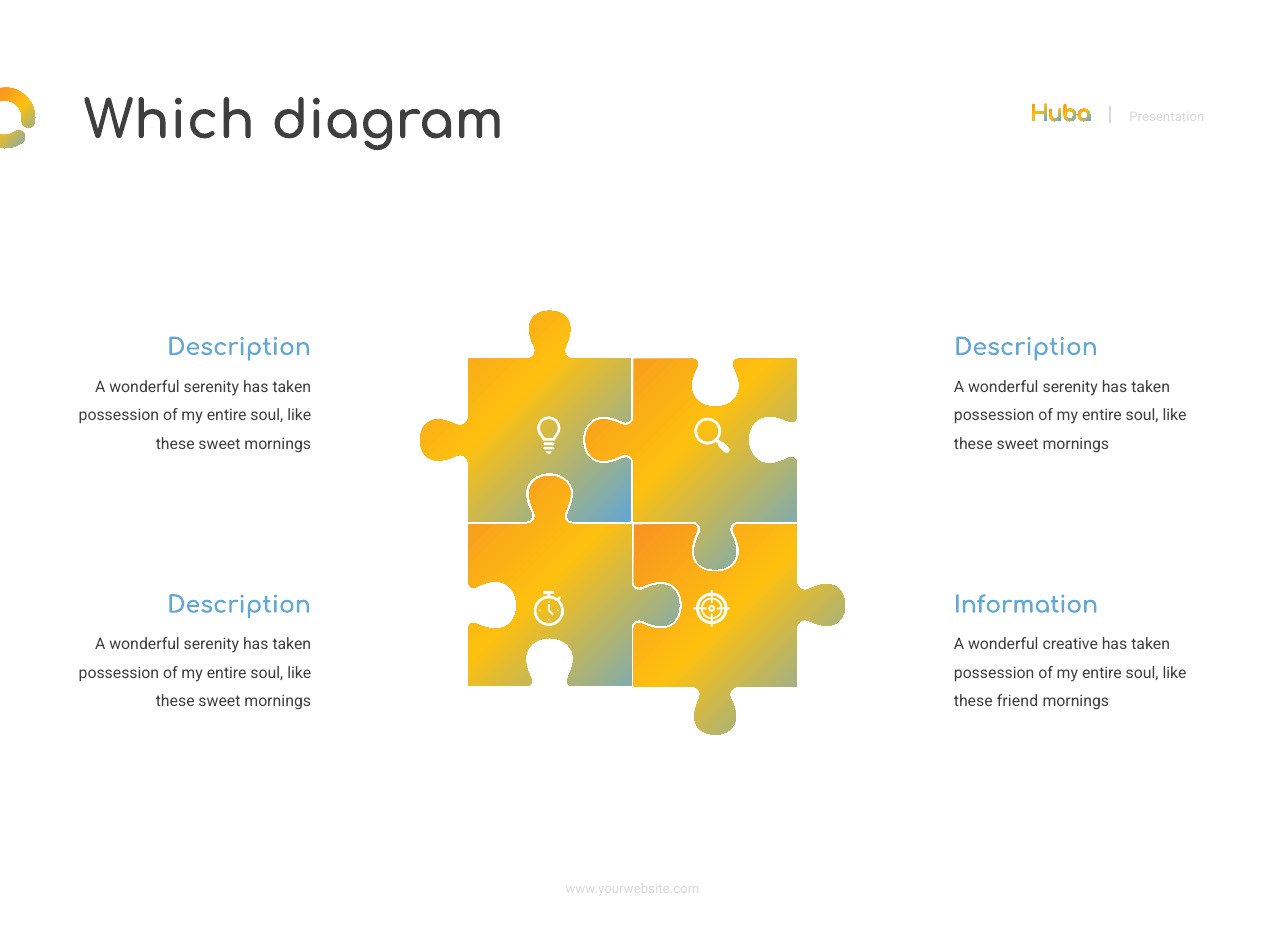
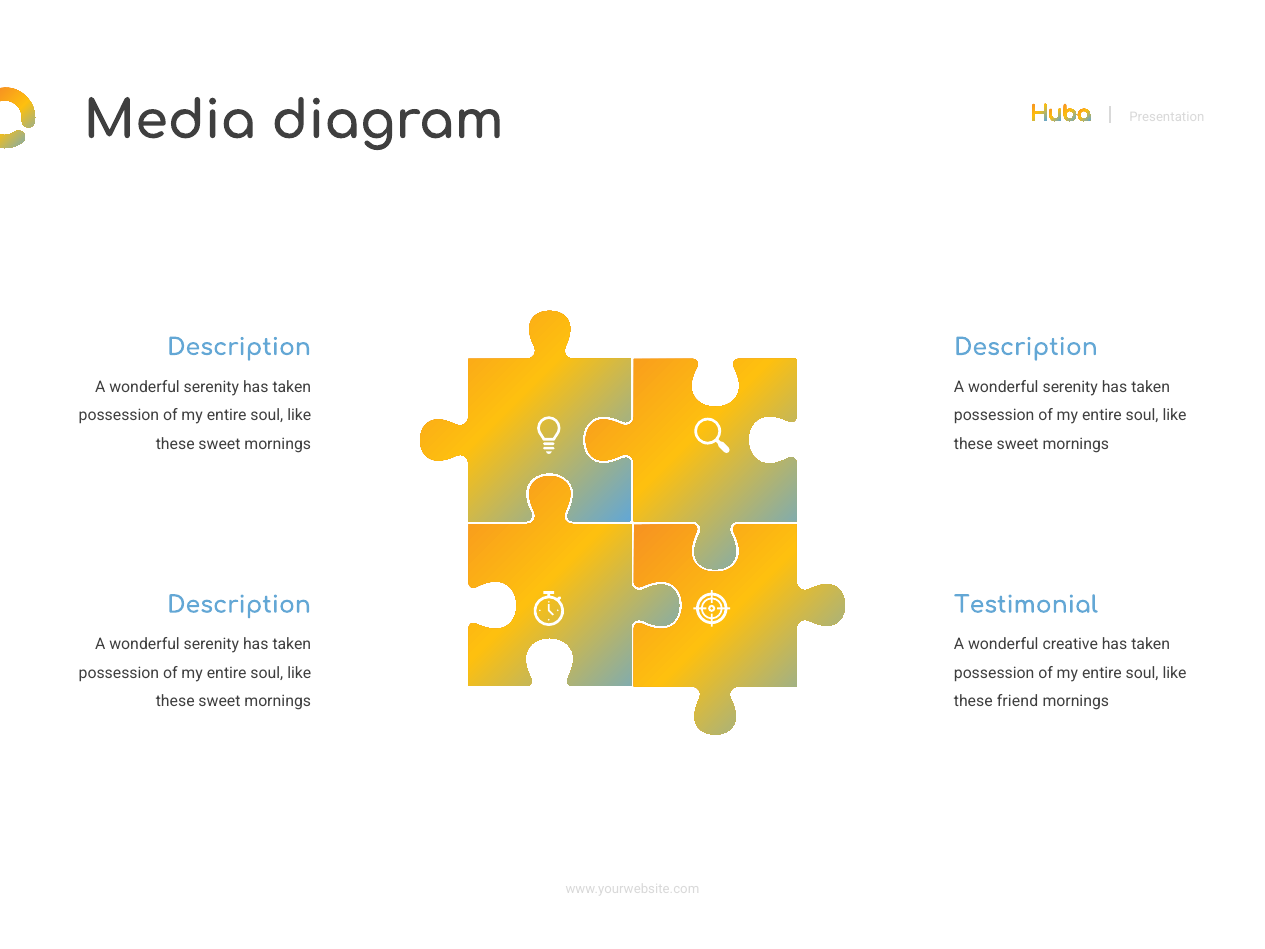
Which: Which -> Media (170, 121)
Information: Information -> Testimonial (1026, 605)
